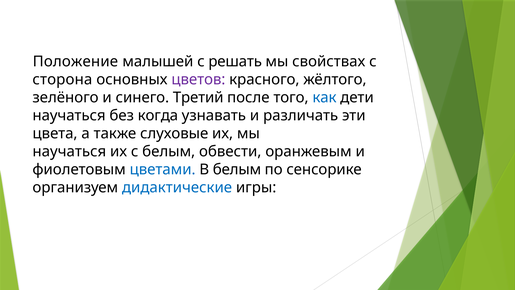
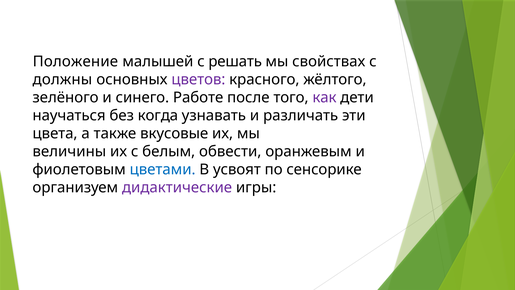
сторона: сторона -> должны (62, 80)
Третий: Третий -> Работе (198, 98)
как colour: blue -> purple (324, 98)
слуховые: слуховые -> вкусовые (174, 133)
научаться: научаться -> величины (69, 151)
В белым: белым -> усвоят (237, 169)
дидактические colour: blue -> purple (177, 187)
